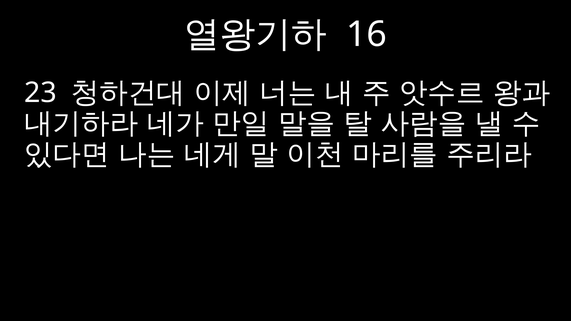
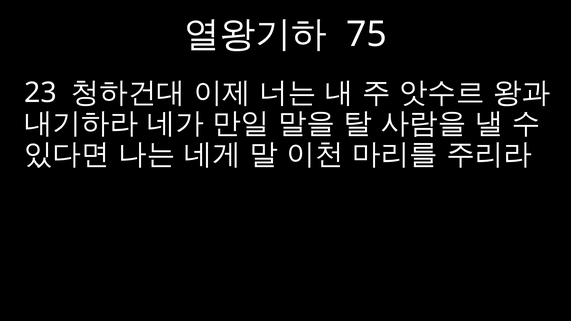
16: 16 -> 75 (366, 34)
